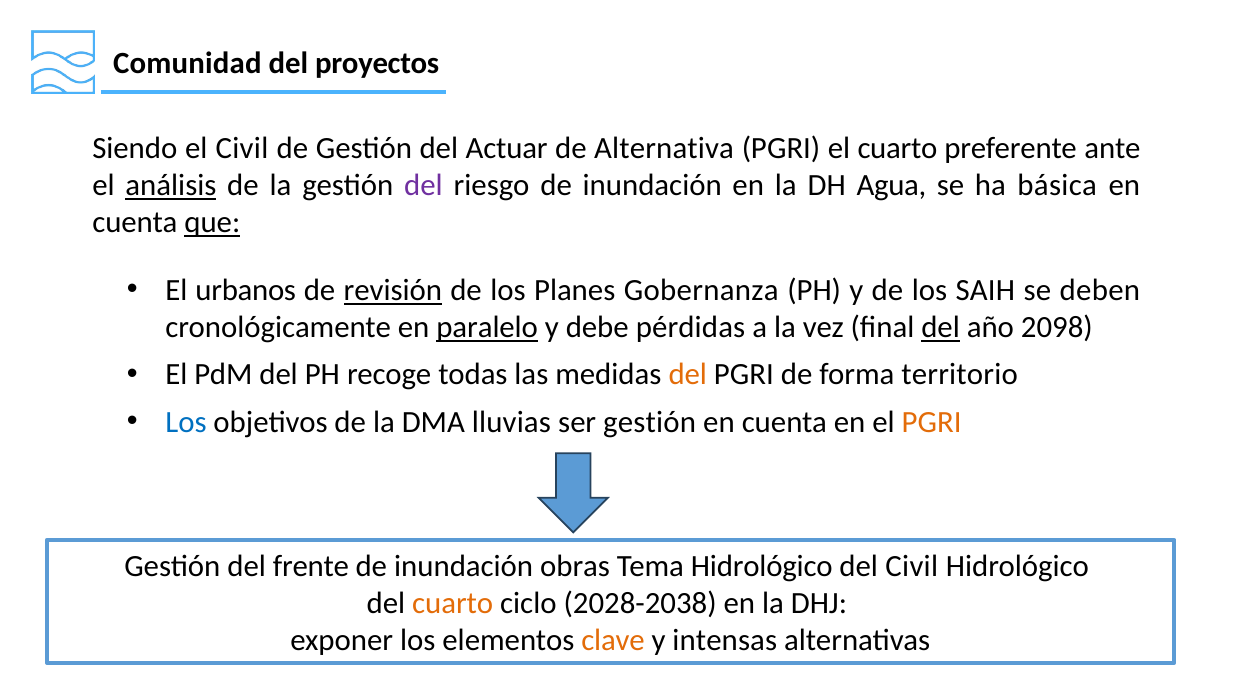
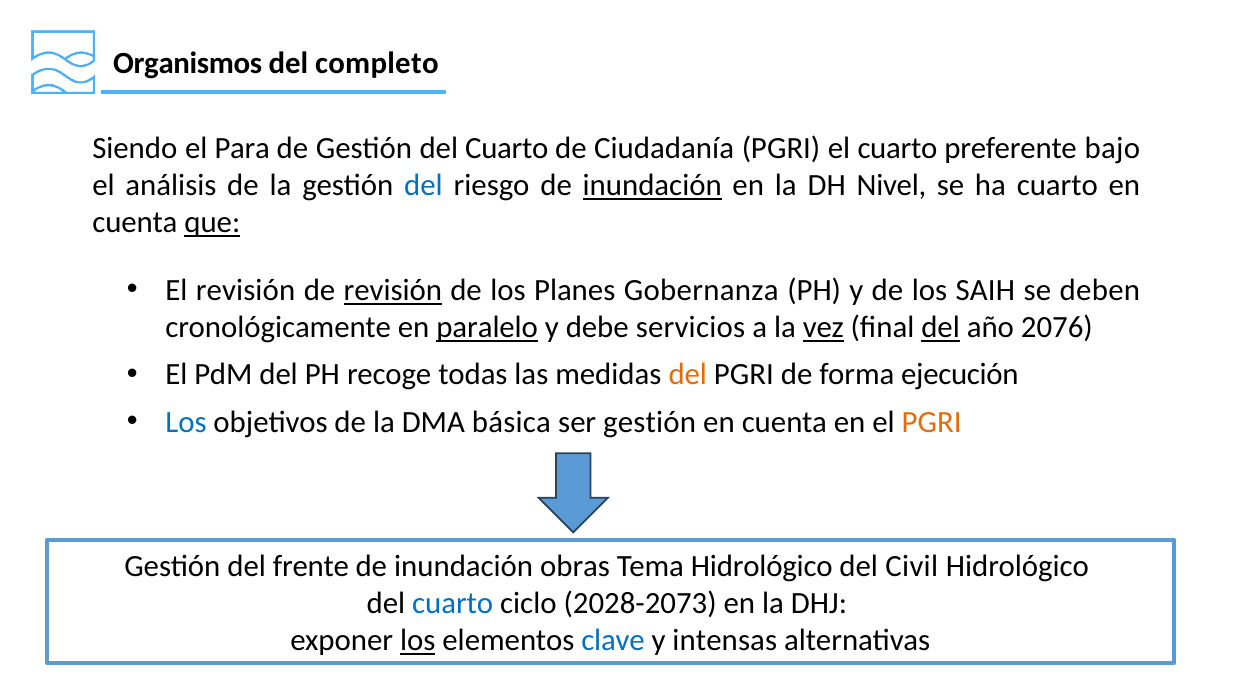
Comunidad: Comunidad -> Organismos (188, 63)
proyectos: proyectos -> completo (377, 63)
el Civil: Civil -> Para (242, 148)
Gestión del Actuar: Actuar -> Cuarto (507, 148)
Alternativa: Alternativa -> Ciudadanía (664, 148)
ante: ante -> bajo (1112, 148)
análisis underline: present -> none (171, 186)
del colour: purple -> blue (423, 186)
inundación underline: none -> present (652, 186)
Agua: Agua -> Nivel (891, 186)
ha básica: básica -> cuarto (1057, 186)
El urbanos: urbanos -> revisión (246, 290)
pérdidas: pérdidas -> servicios (690, 327)
vez underline: none -> present (823, 327)
2098: 2098 -> 2076 (1057, 327)
territorio: territorio -> ejecución (960, 375)
lluvias: lluvias -> básica (511, 422)
cuarto colour: orange -> blue (453, 604)
2028-2038: 2028-2038 -> 2028-2073 (640, 604)
los underline: none -> present (418, 641)
clave colour: orange -> blue (613, 641)
